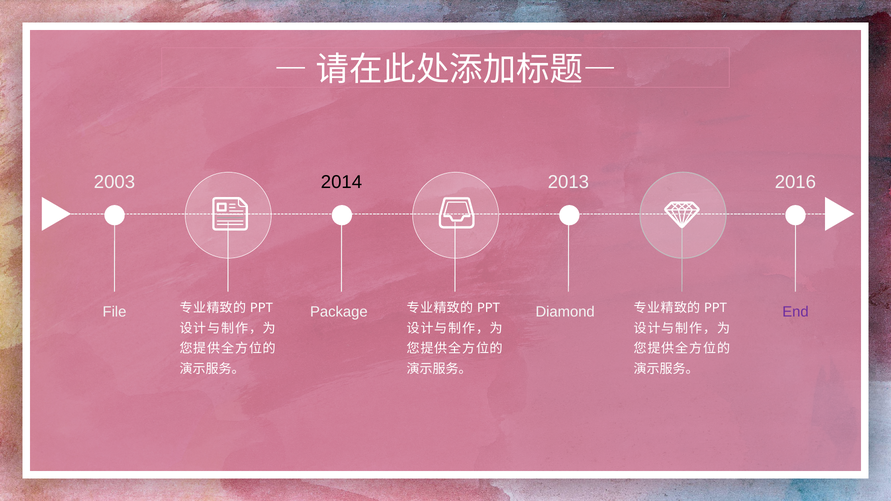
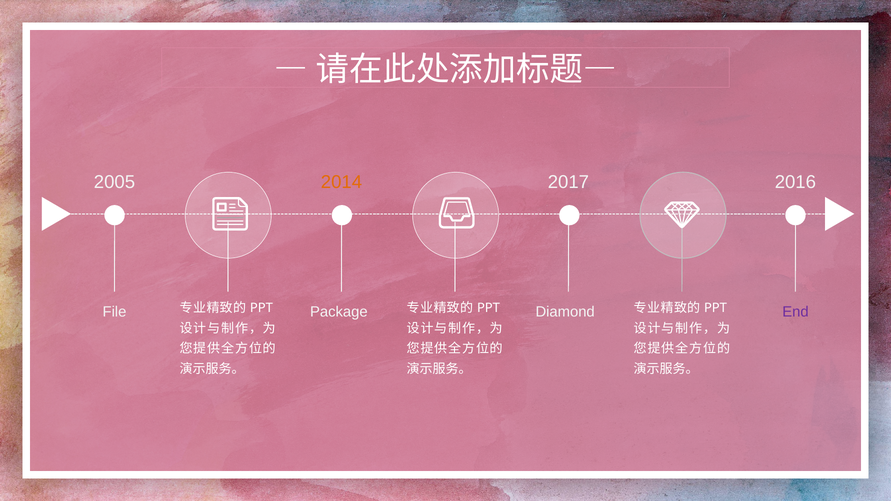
2003: 2003 -> 2005 (115, 182)
2014 colour: black -> orange (341, 182)
2013: 2013 -> 2017 (568, 182)
